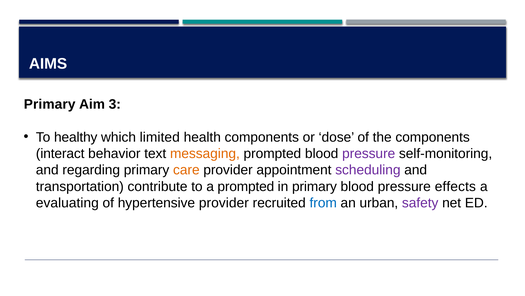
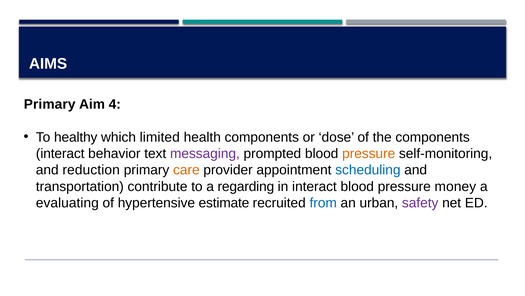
3: 3 -> 4 (115, 104)
messaging colour: orange -> purple (205, 153)
pressure colour: purple -> orange (369, 153)
regarding: regarding -> reduction (91, 170)
scheduling colour: purple -> blue (368, 170)
a prompted: prompted -> regarding (246, 186)
in primary: primary -> interact (314, 186)
effects: effects -> money (455, 186)
hypertensive provider: provider -> estimate (224, 202)
